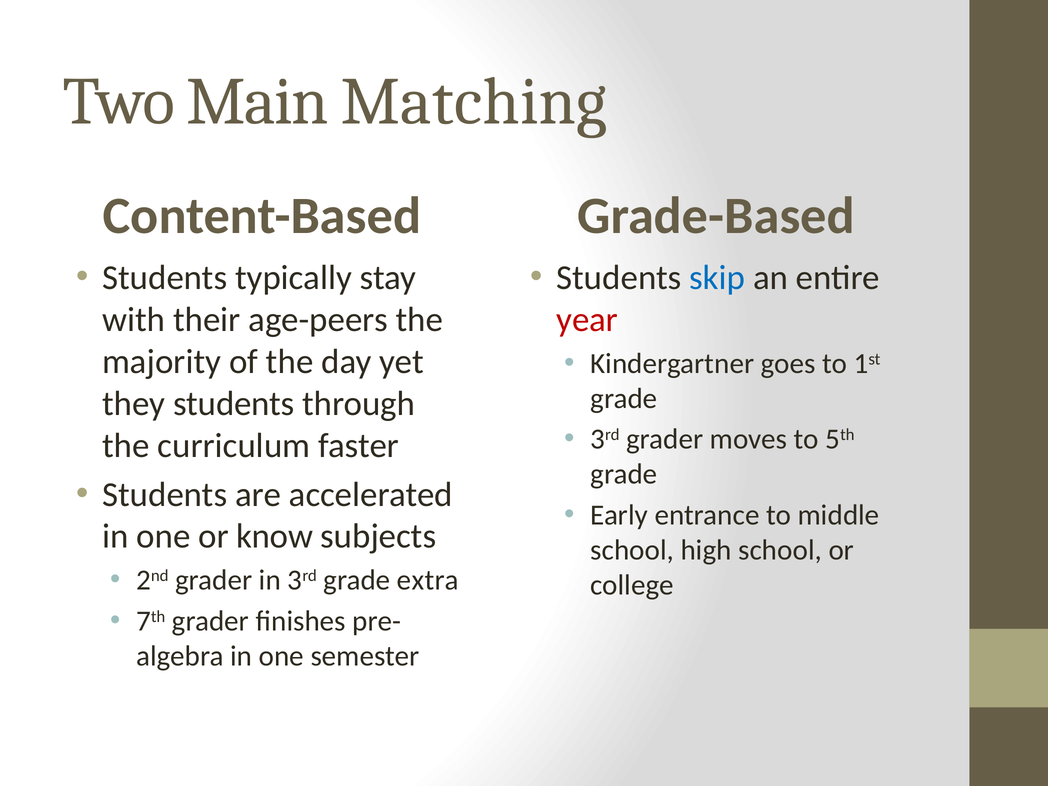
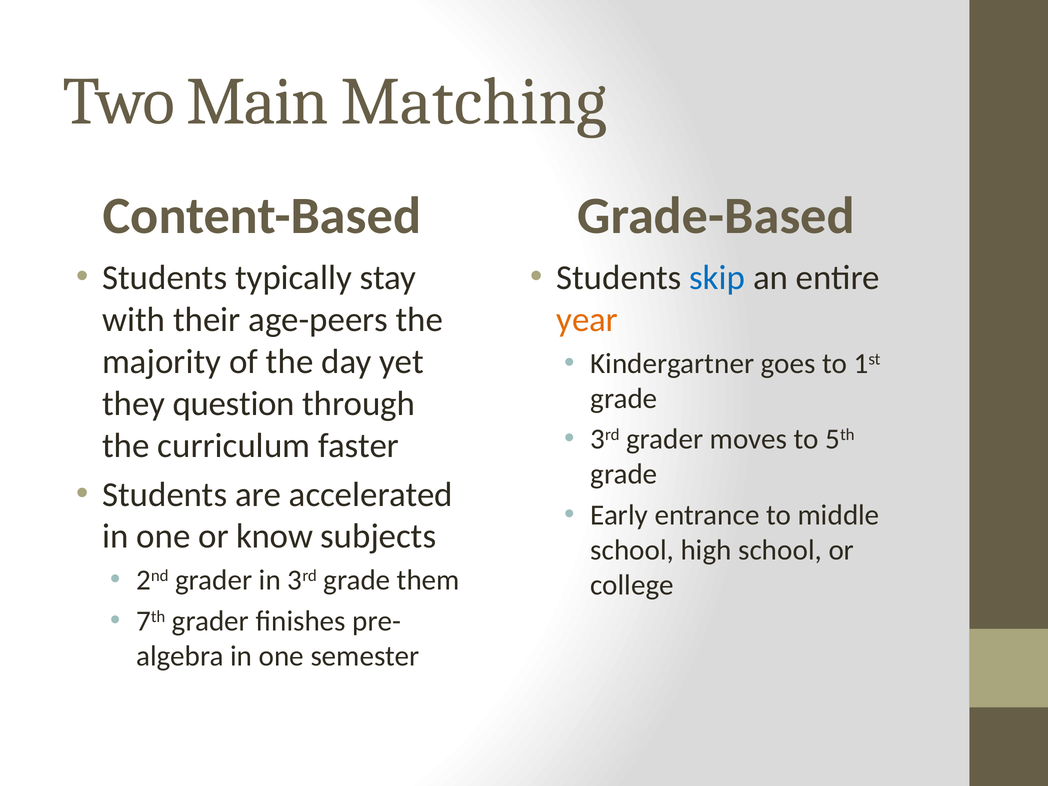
year colour: red -> orange (587, 320)
they students: students -> question (234, 404)
extra: extra -> them (428, 580)
